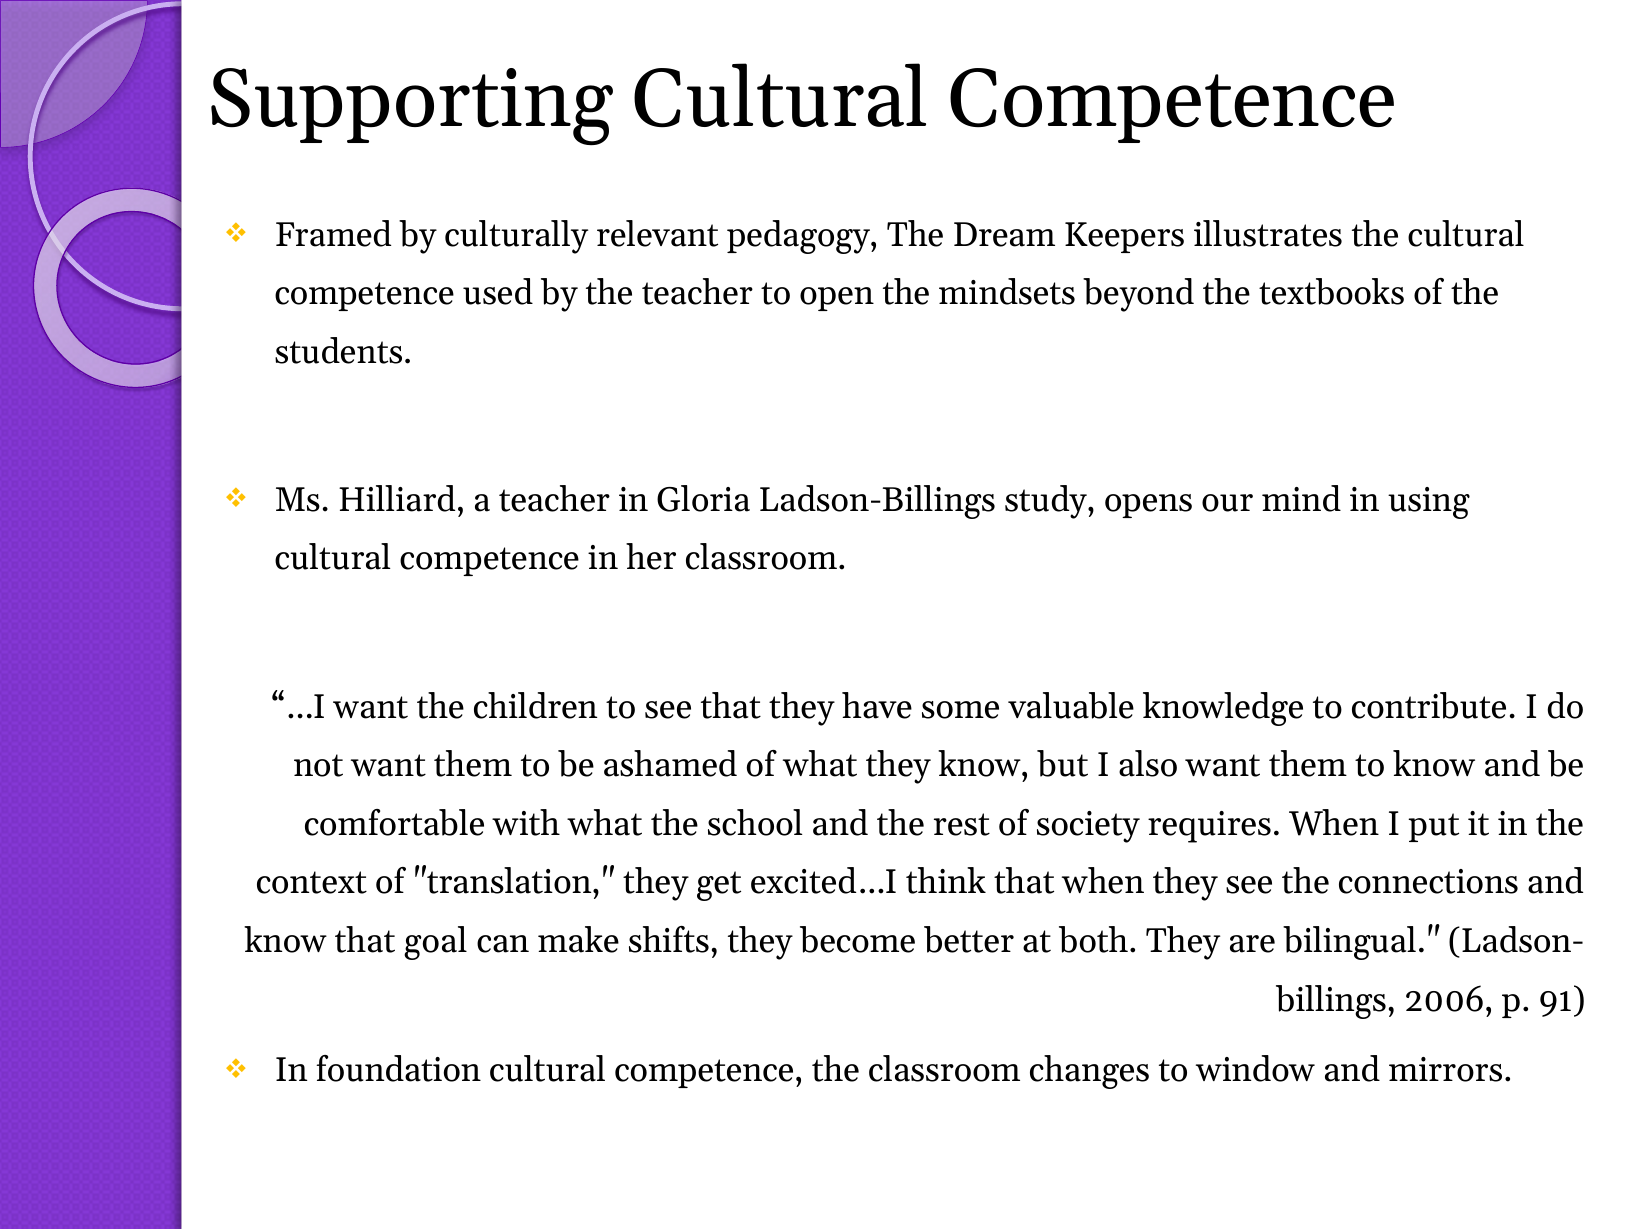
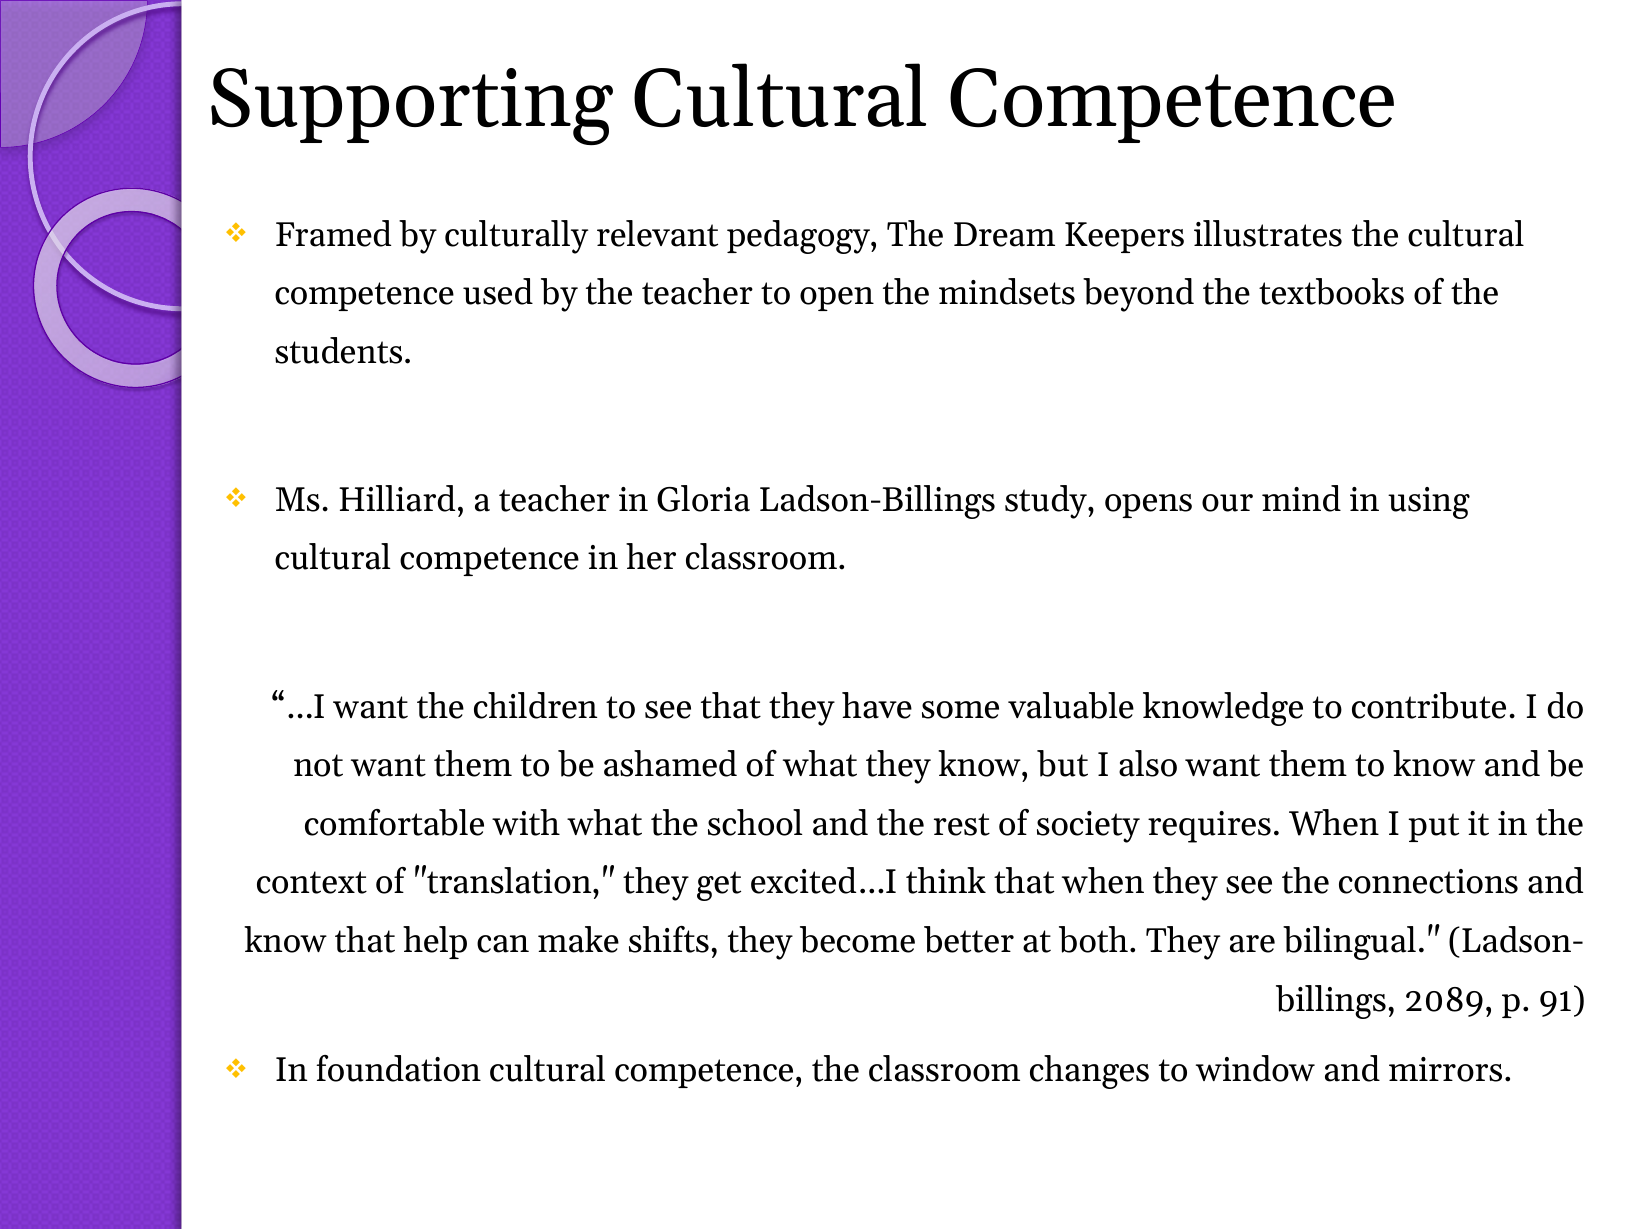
goal: goal -> help (436, 941)
2006: 2006 -> 2089 (1449, 999)
